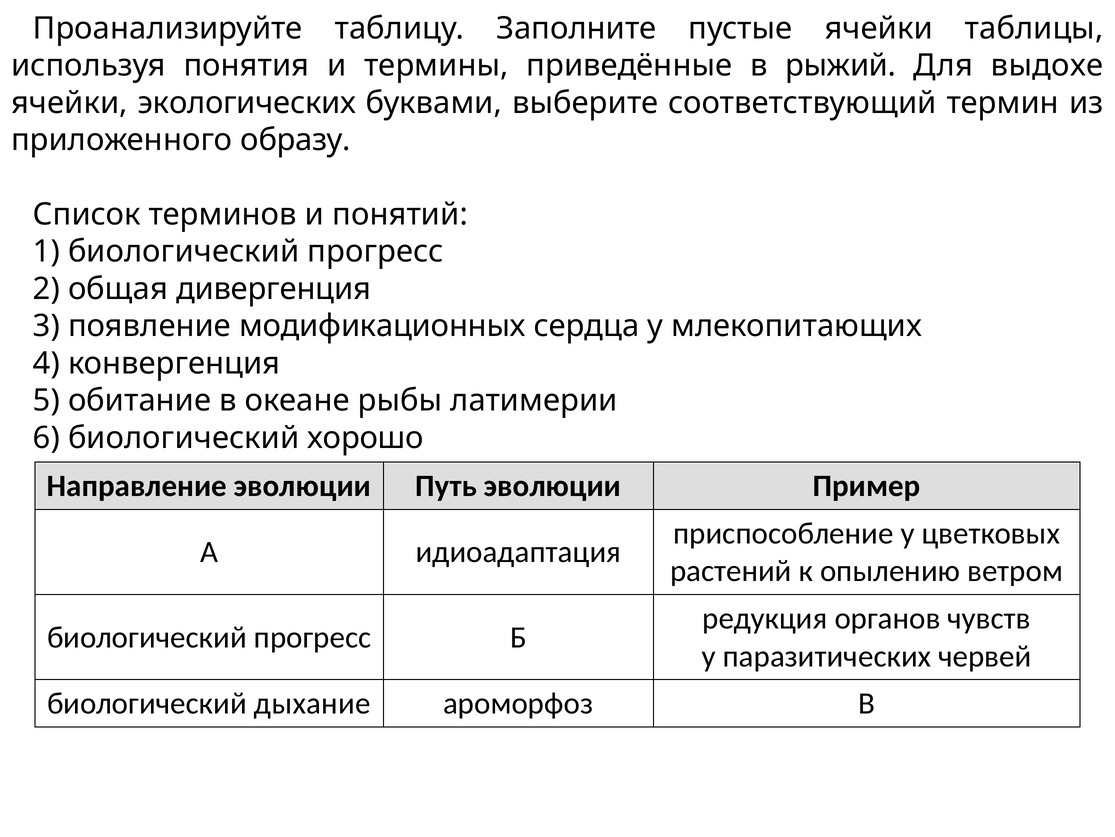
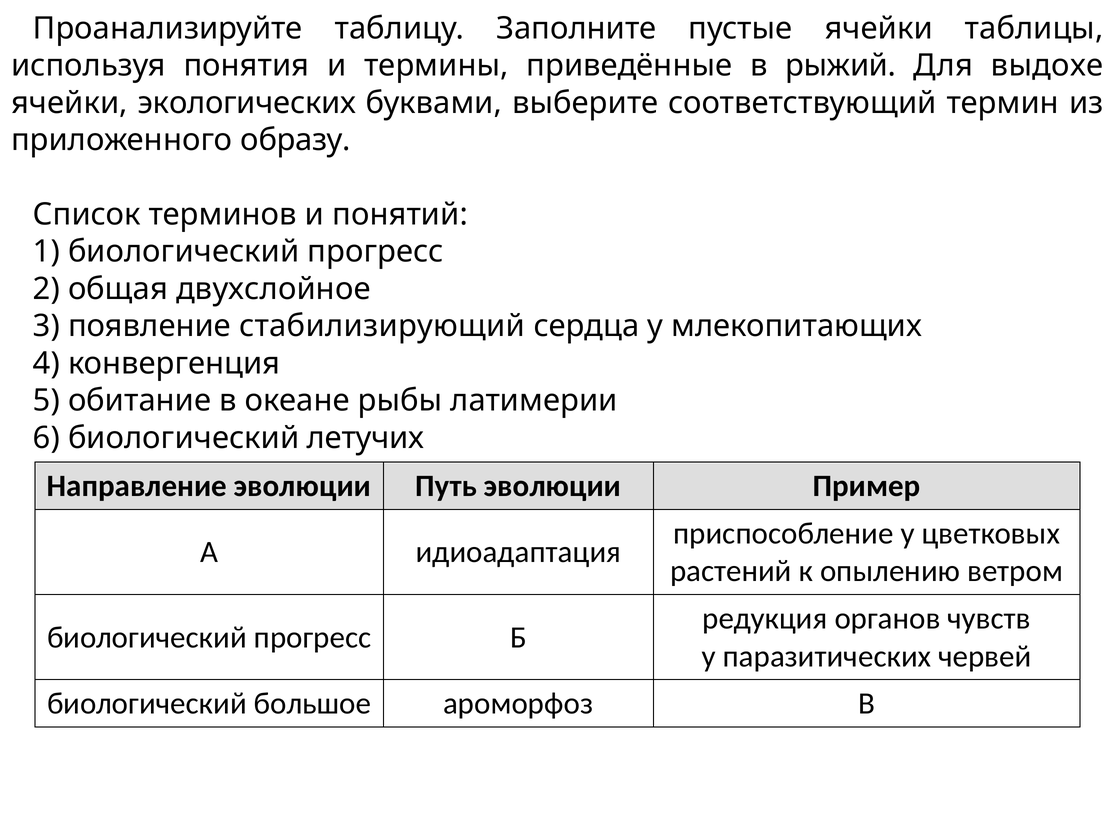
дивергенция: дивергенция -> двухслойное (273, 289)
модификационных: модификационных -> стабилизирующий (382, 326)
хорошо: хорошо -> летучих (365, 437)
дыхание: дыхание -> большое (313, 703)
